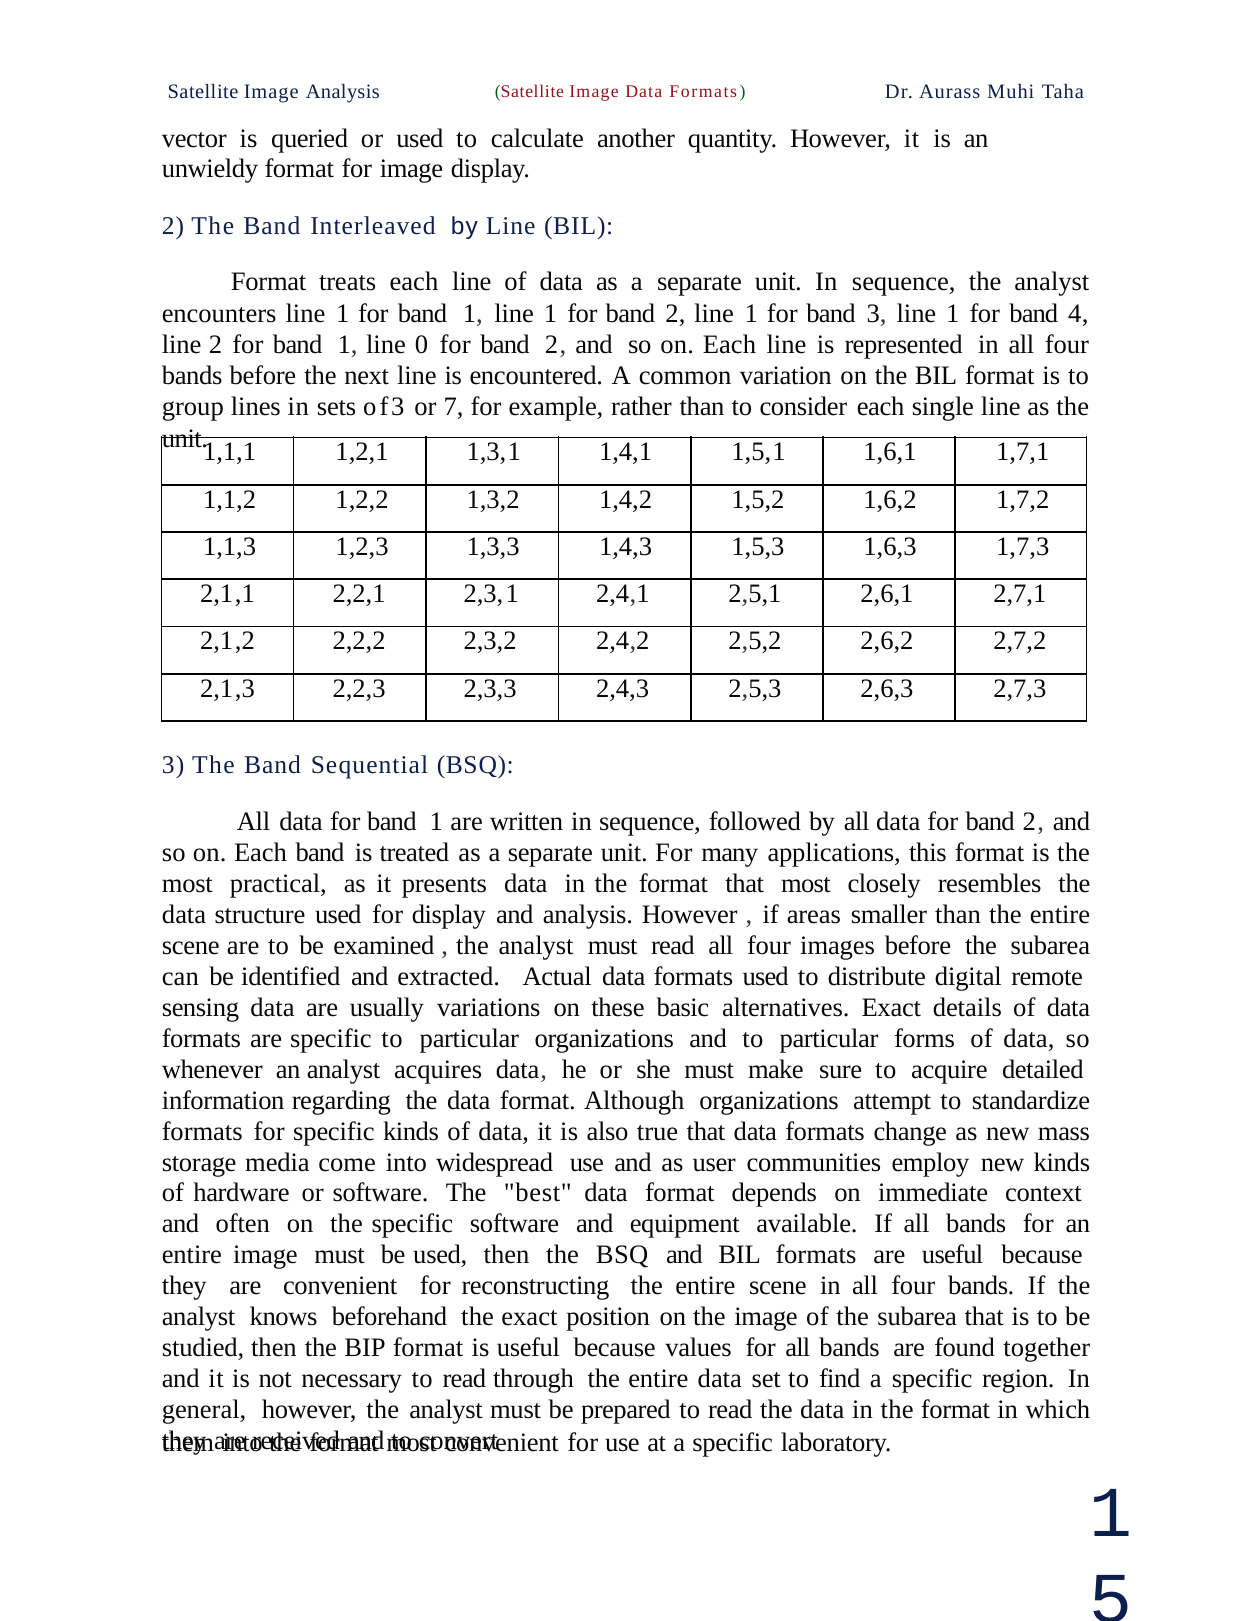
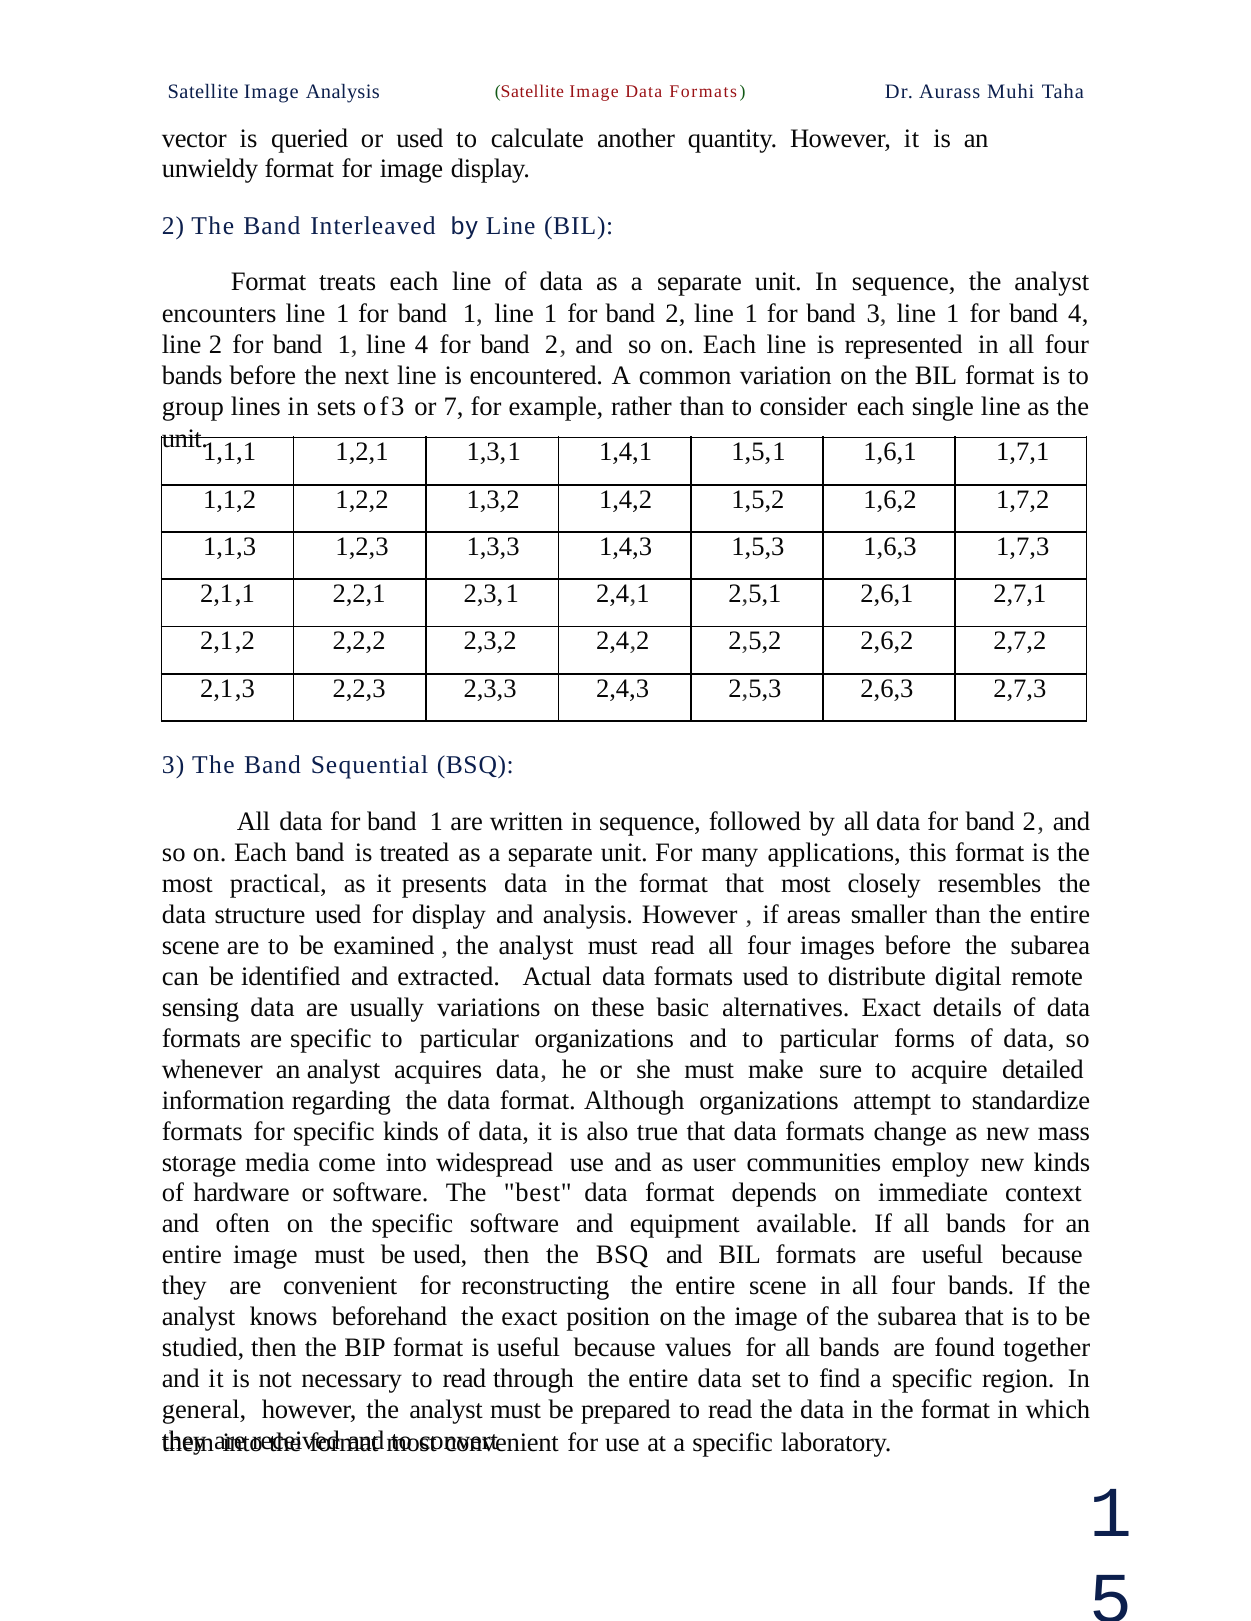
line 0: 0 -> 4 (422, 345)
